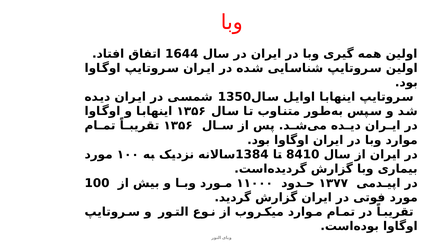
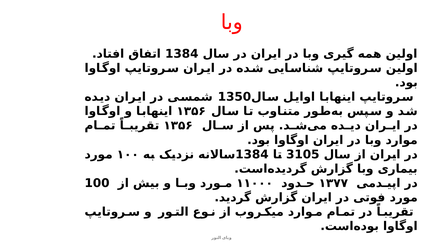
1644: 1644 -> 1384 (182, 54)
8410: 8410 -> 3105 (303, 155)
